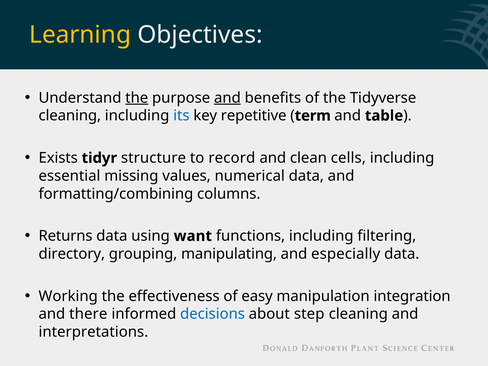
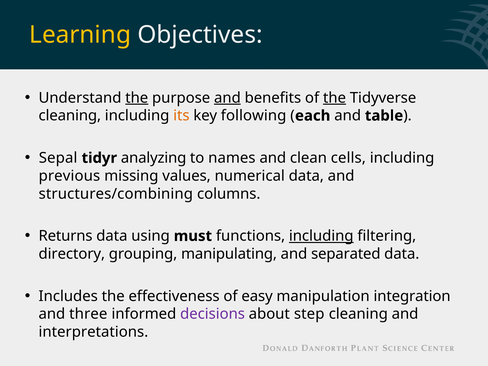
the underline: none -> present (335, 98)
its colour: blue -> orange (181, 116)
repetitive: repetitive -> following (254, 116)
term: term -> each (313, 116)
Exists: Exists -> Sepal (58, 158)
structure: structure -> analyzing (154, 158)
record: record -> names (232, 158)
essential: essential -> previous (69, 176)
formatting/combining: formatting/combining -> structures/combining (116, 194)
want: want -> must (193, 236)
including underline: none -> present (321, 236)
especially: especially -> separated (346, 254)
Working: Working -> Includes (68, 296)
there: there -> three (88, 314)
decisions colour: blue -> purple (213, 314)
